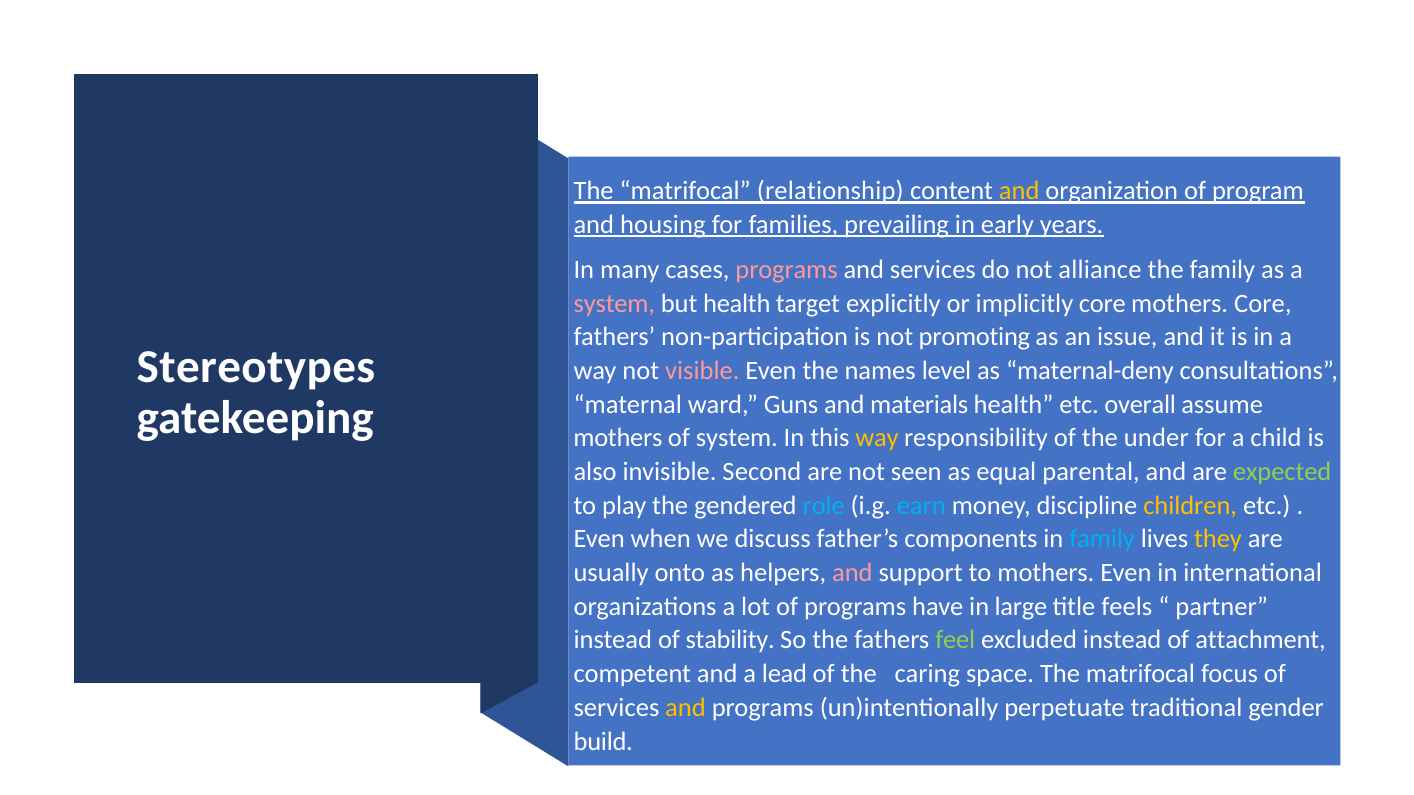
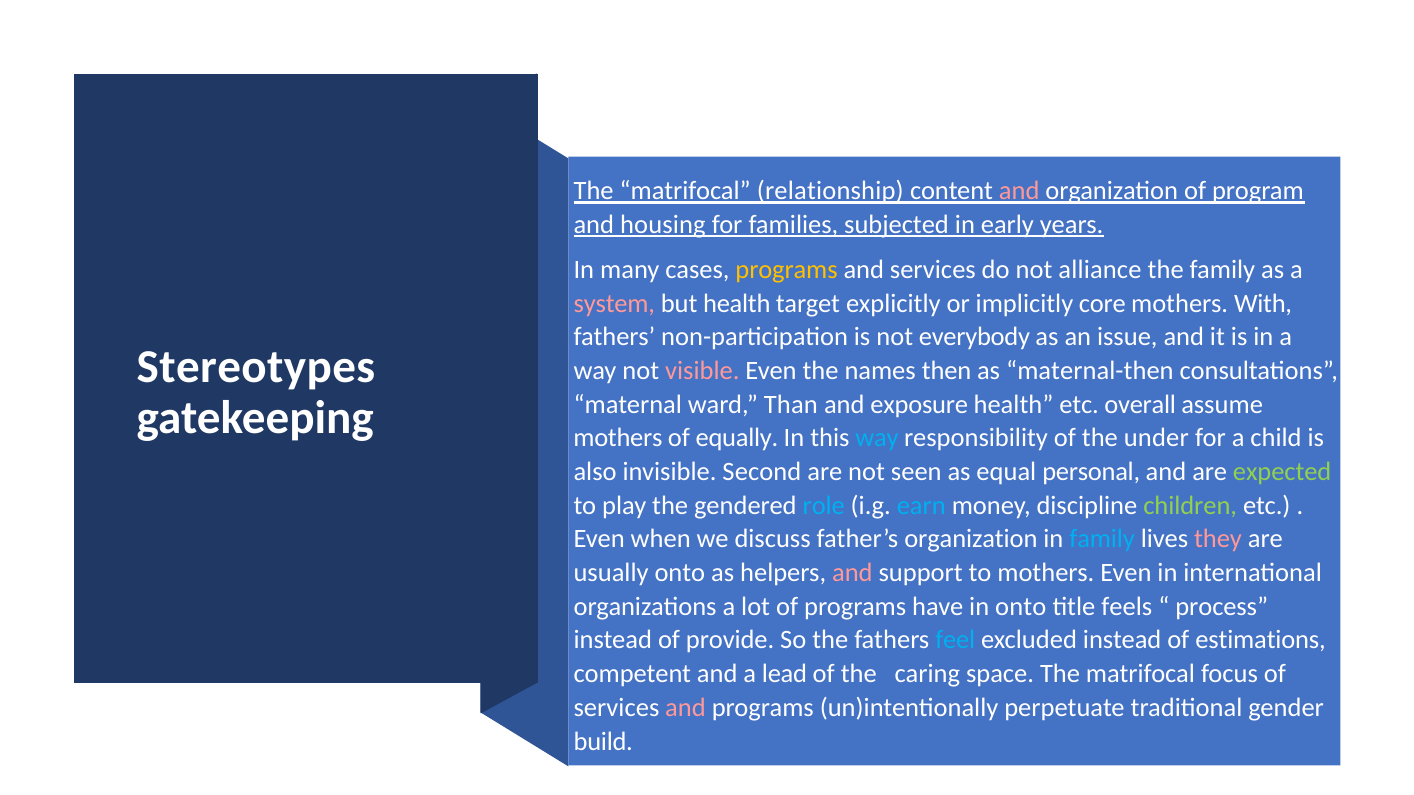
and colour: yellow -> pink (1019, 191)
prevailing: prevailing -> subjected (897, 224)
programs colour: pink -> yellow (787, 270)
mothers Core: Core -> With (1263, 304)
promoting: promoting -> everybody (974, 337)
level: level -> then (947, 371)
maternal-deny: maternal-deny -> maternal-then (1090, 371)
Guns: Guns -> Than (791, 405)
materials: materials -> exposure (919, 405)
of system: system -> equally (737, 438)
way colour: yellow -> light blue (877, 438)
parental: parental -> personal (1091, 472)
children colour: yellow -> light green (1190, 506)
father’s components: components -> organization (971, 539)
they colour: yellow -> pink (1218, 539)
in large: large -> onto (1021, 607)
partner: partner -> process (1222, 607)
stability: stability -> provide (730, 641)
feel colour: light green -> light blue (955, 641)
attachment: attachment -> estimations (1261, 641)
and colour: yellow -> pink (686, 708)
